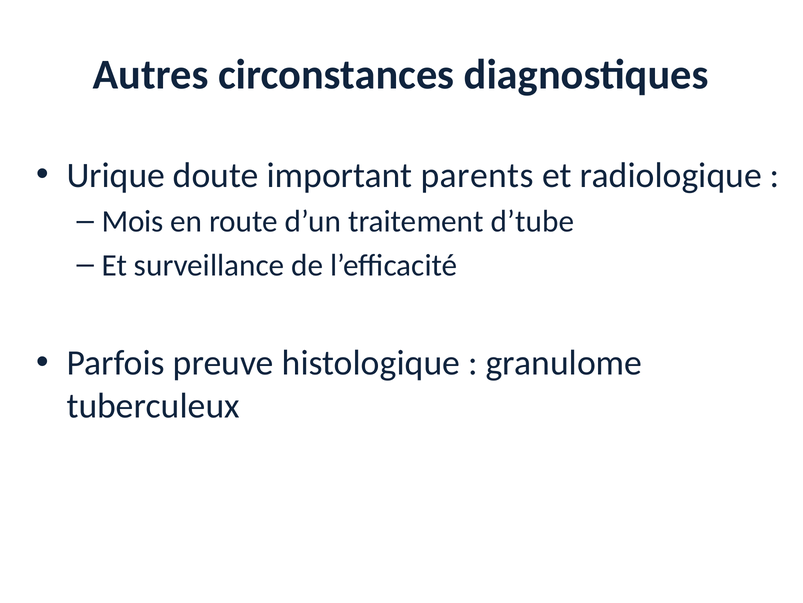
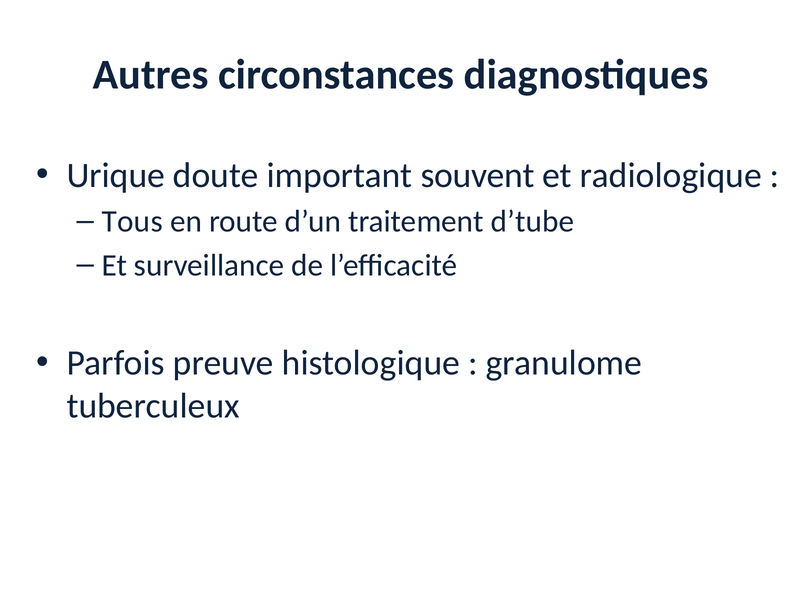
parents: parents -> souvent (478, 175)
Mois: Mois -> Tous (132, 221)
